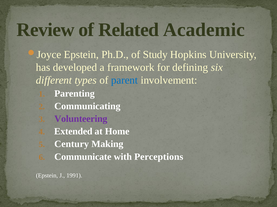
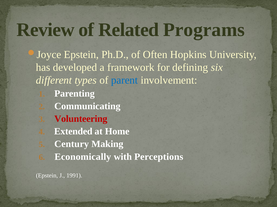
Academic: Academic -> Programs (204, 30)
Study: Study -> Often (155, 55)
Volunteering colour: purple -> red (81, 119)
Communicate: Communicate -> Economically (83, 157)
